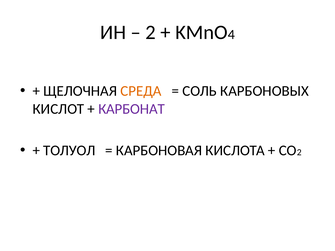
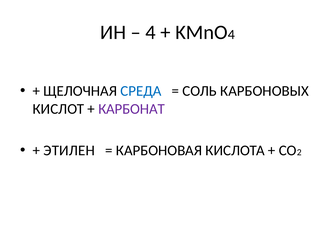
2: 2 -> 4 (151, 32)
СРЕДА colour: orange -> blue (141, 91)
ТОЛУОЛ: ТОЛУОЛ -> ЭТИЛЕН (69, 151)
